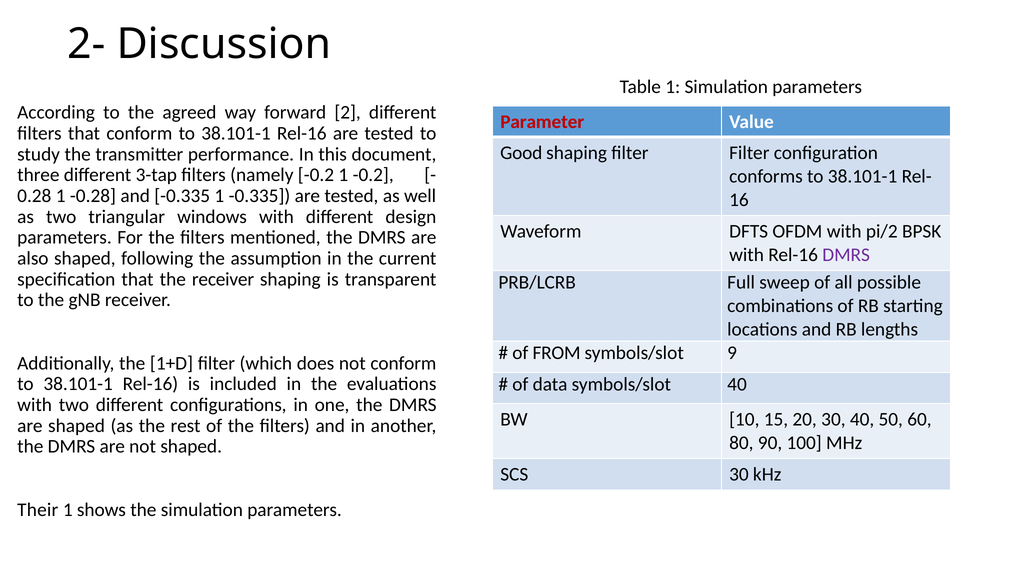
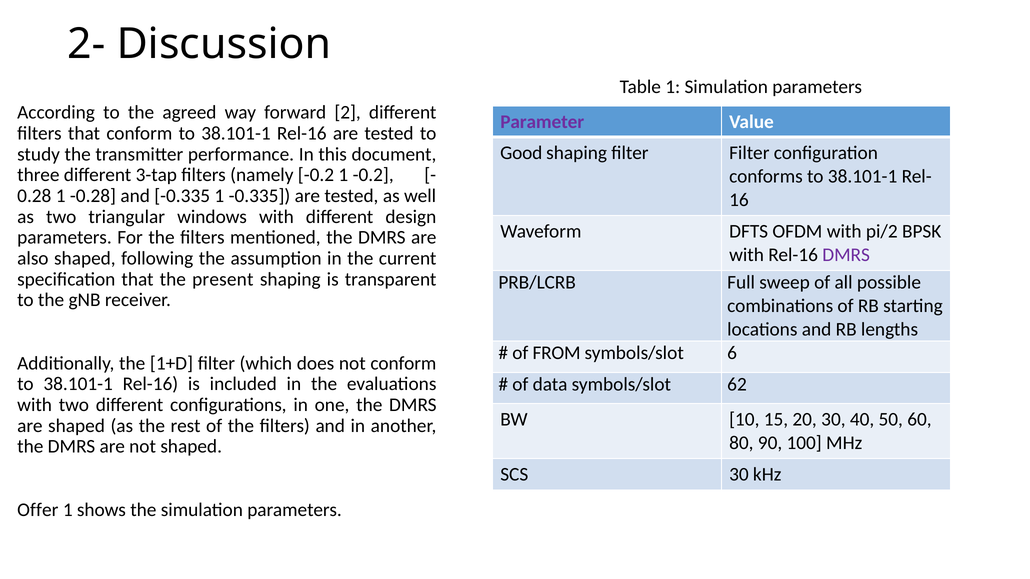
Parameter colour: red -> purple (542, 122)
the receiver: receiver -> present (223, 279)
9: 9 -> 6 (732, 353)
symbols/slot 40: 40 -> 62 (737, 385)
Their: Their -> Offer (38, 510)
